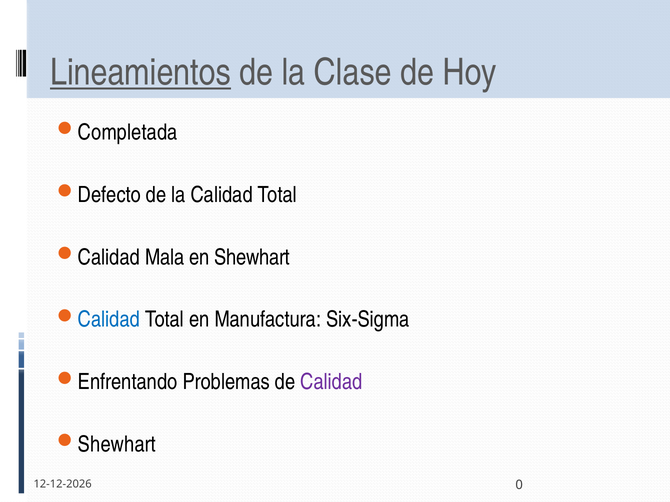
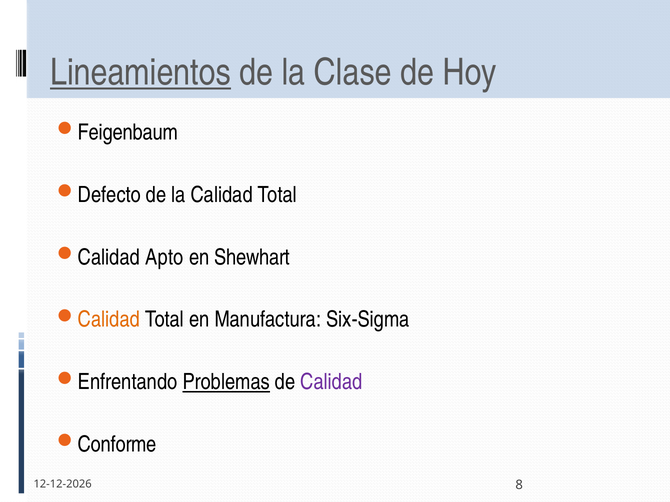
Completada: Completada -> Feigenbaum (128, 132)
Mala: Mala -> Apto (164, 257)
Calidad colour: blue -> orange (109, 320)
Problemas underline: none -> present (226, 382)
Shewhart: Shewhart -> Conforme (117, 445)
0: 0 -> 8 (519, 485)
